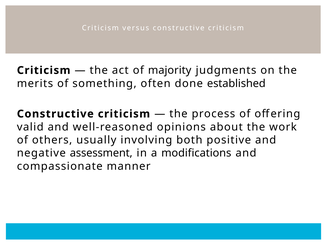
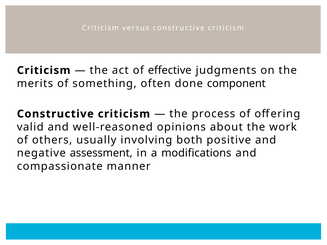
majority: majority -> effective (170, 70)
established: established -> component (236, 83)
